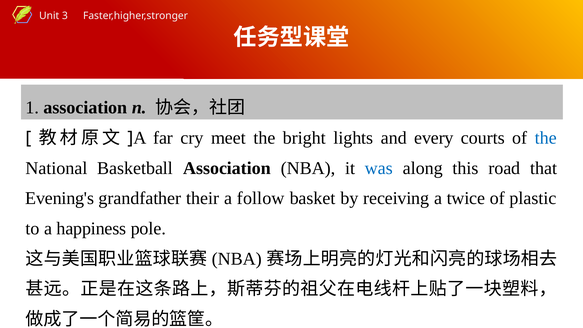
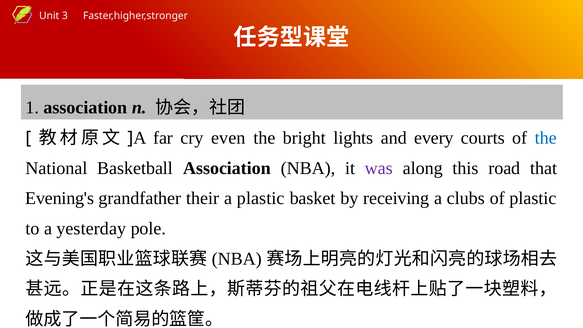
meet: meet -> even (228, 138)
was colour: blue -> purple (379, 168)
a follow: follow -> plastic (261, 198)
twice: twice -> clubs (466, 198)
happiness: happiness -> yesterday (91, 228)
